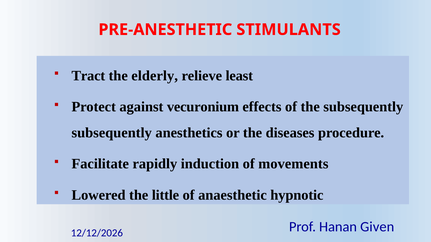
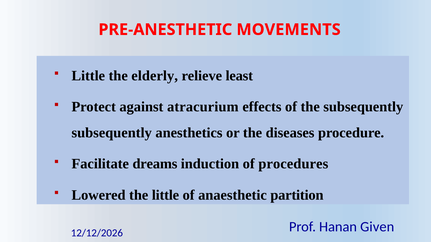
STIMULANTS: STIMULANTS -> MOVEMENTS (289, 30)
Tract: Tract -> Little (88, 76)
vecuronium: vecuronium -> atracurium (203, 107)
rapidly: rapidly -> dreams (155, 164)
movements: movements -> procedures (293, 164)
hypnotic: hypnotic -> partition (297, 195)
